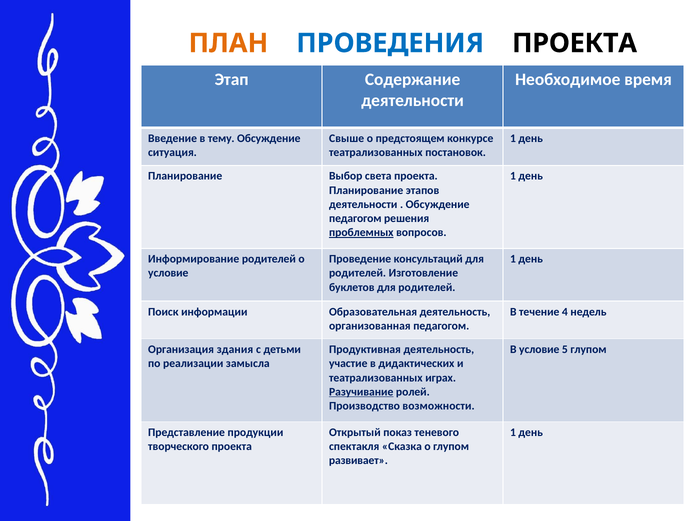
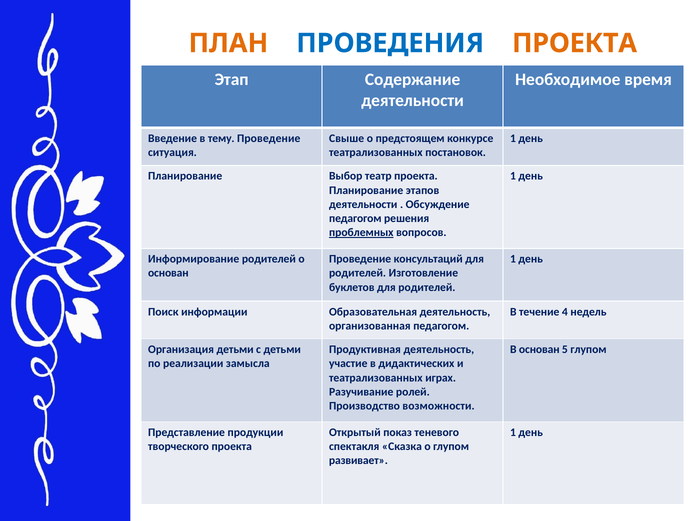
ПРОЕКТА colour: black -> orange (574, 43)
тему Обсуждение: Обсуждение -> Проведение (269, 139)
света: света -> театр (378, 176)
условие: условие -> основан (168, 273)
Организация здания: здания -> детьми (235, 350)
В условие: условие -> основан (539, 350)
Разучивание underline: present -> none (361, 392)
